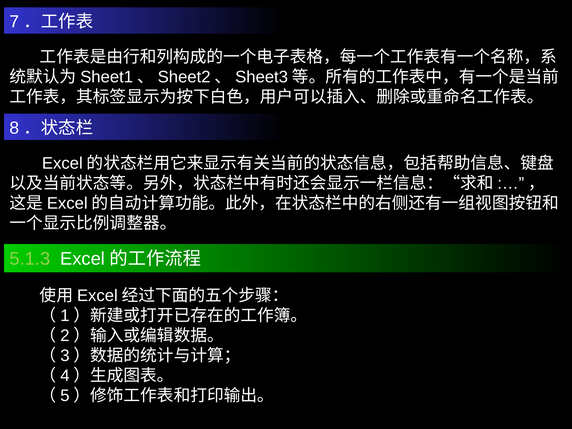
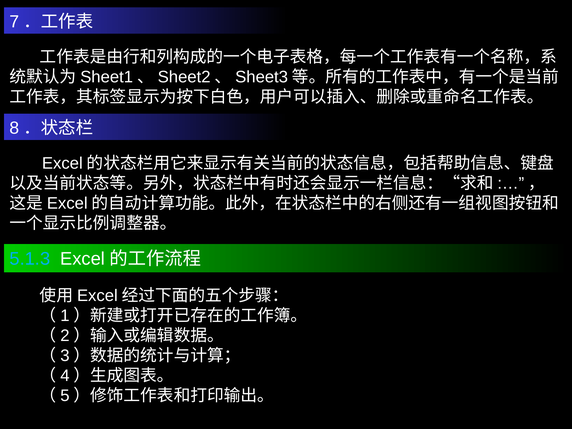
5.1.3 colour: light green -> light blue (30, 259)
